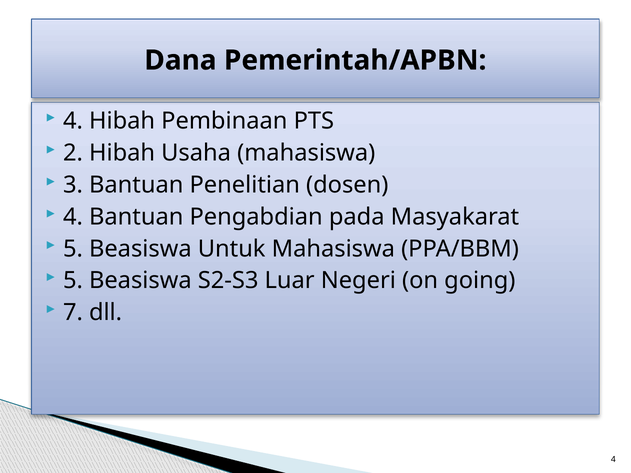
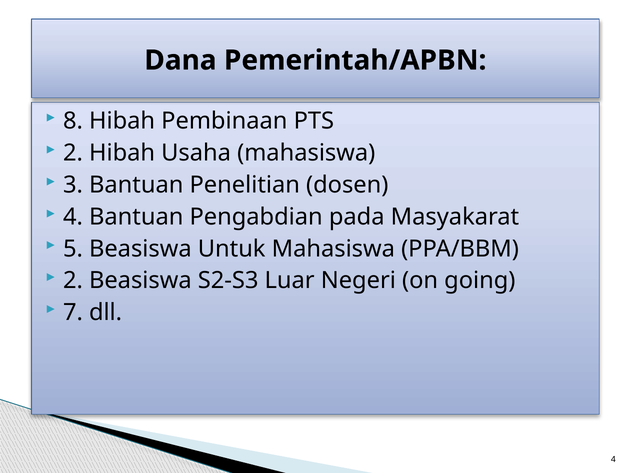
4: 4 -> 8 (73, 121)
5: 5 -> 2 (73, 281)
